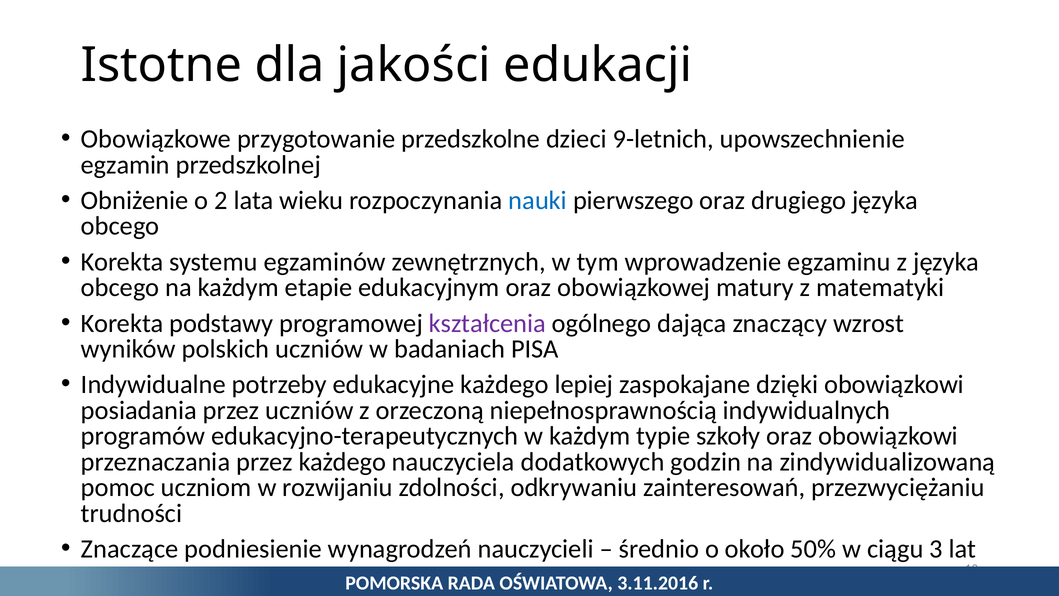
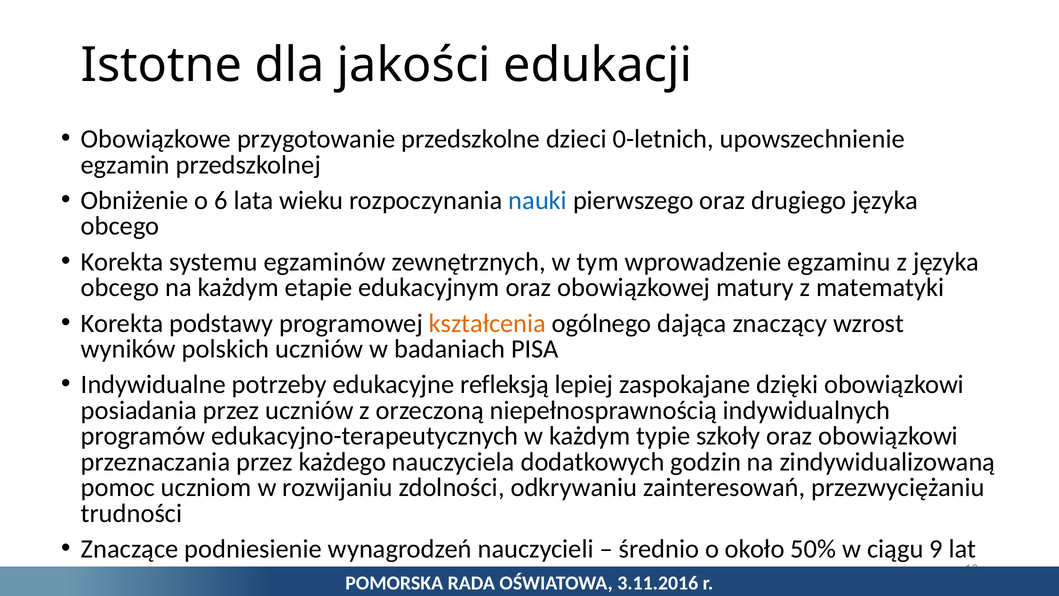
9-letnich: 9-letnich -> 0-letnich (663, 139)
2: 2 -> 6 (221, 200)
kształcenia colour: purple -> orange (487, 323)
edukacyjne każdego: każdego -> refleksją (505, 385)
3: 3 -> 9 (936, 549)
